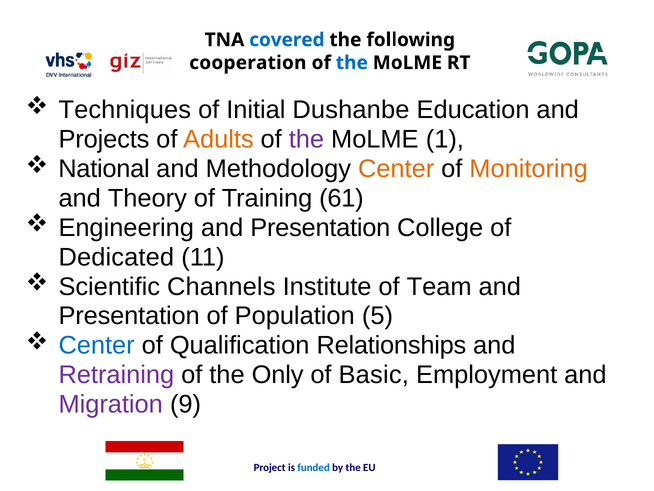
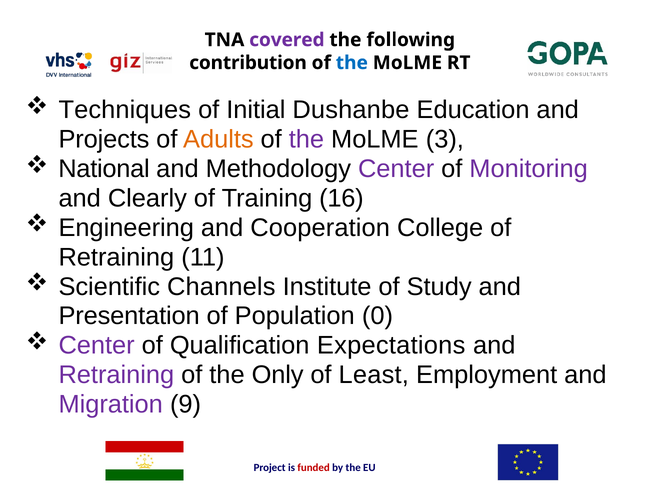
covered colour: blue -> purple (287, 40)
cooperation: cooperation -> contribution (248, 63)
1: 1 -> 3 (445, 139)
Center colour: orange -> purple (396, 169)
Monitoring colour: orange -> purple (529, 169)
Theory: Theory -> Clearly (147, 198)
61: 61 -> 16 (341, 198)
Engineering and Presentation: Presentation -> Cooperation (320, 228)
Dedicated: Dedicated -> Retraining (116, 257)
Team: Team -> Study (439, 286)
5: 5 -> 0 (378, 316)
Center colour: blue -> purple (97, 345)
Relationships: Relationships -> Expectations (391, 345)
Basic: Basic -> Least (374, 375)
funded colour: blue -> red (314, 467)
